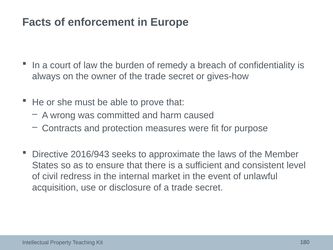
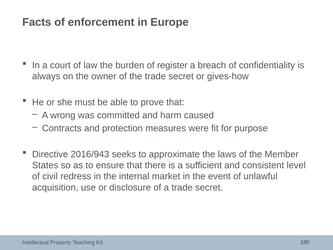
remedy: remedy -> register (172, 65)
